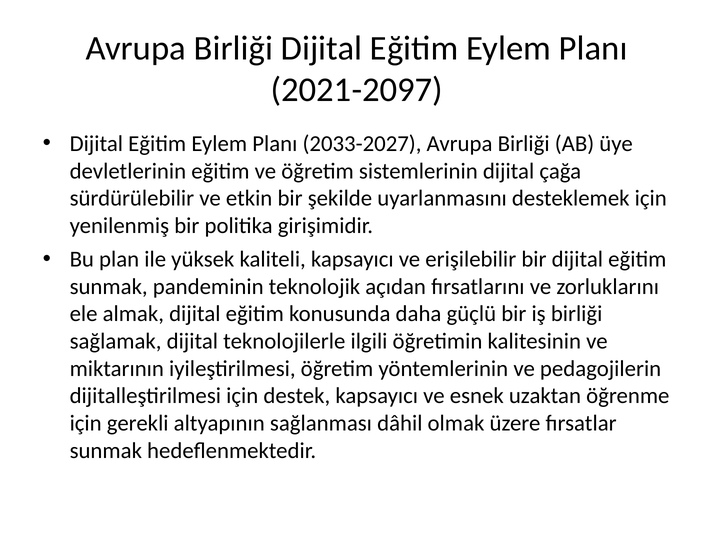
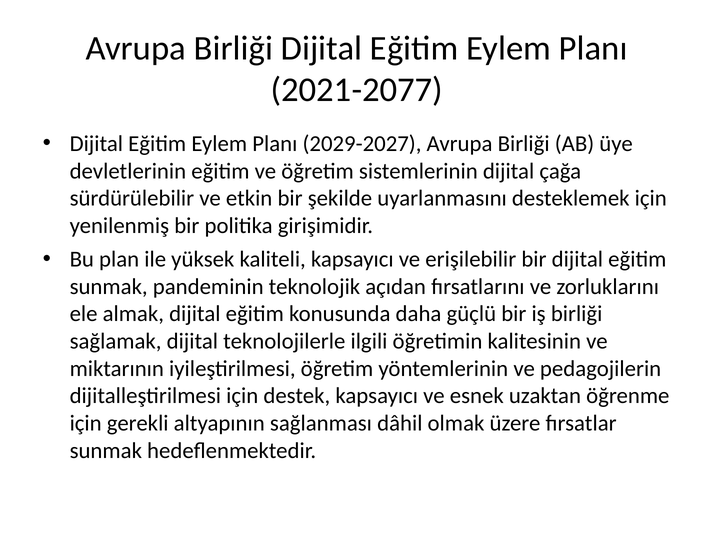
2021-2097: 2021-2097 -> 2021-2077 (357, 90)
2033-2027: 2033-2027 -> 2029-2027 (362, 144)
